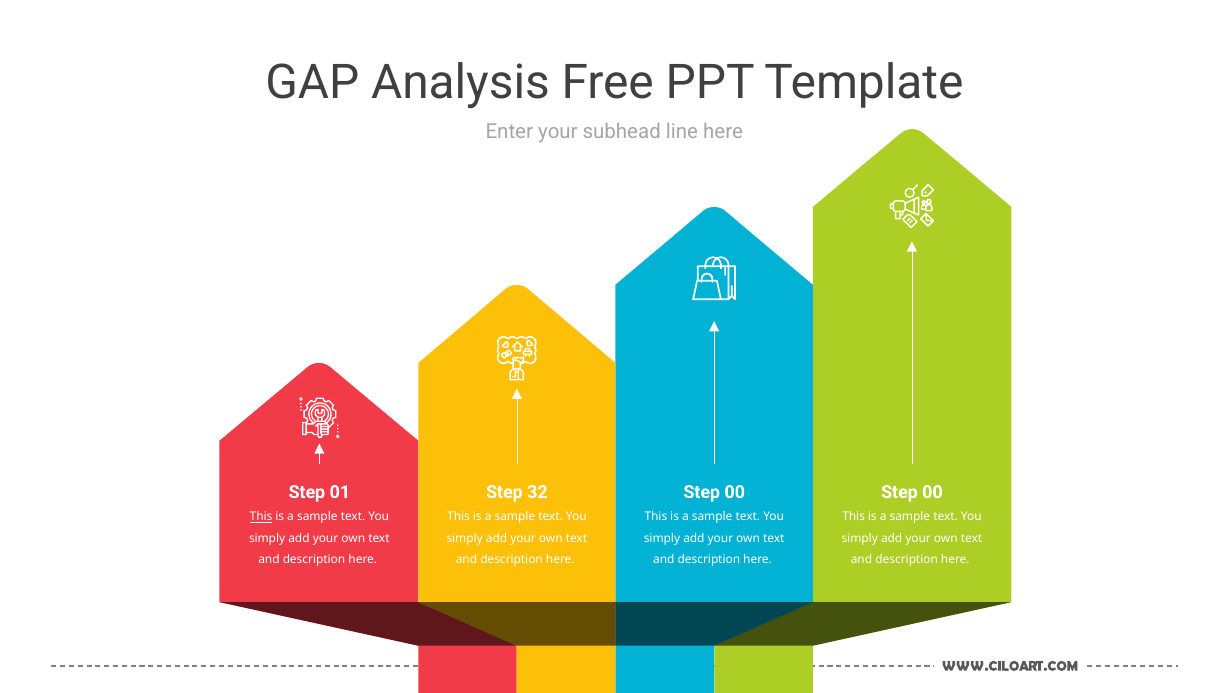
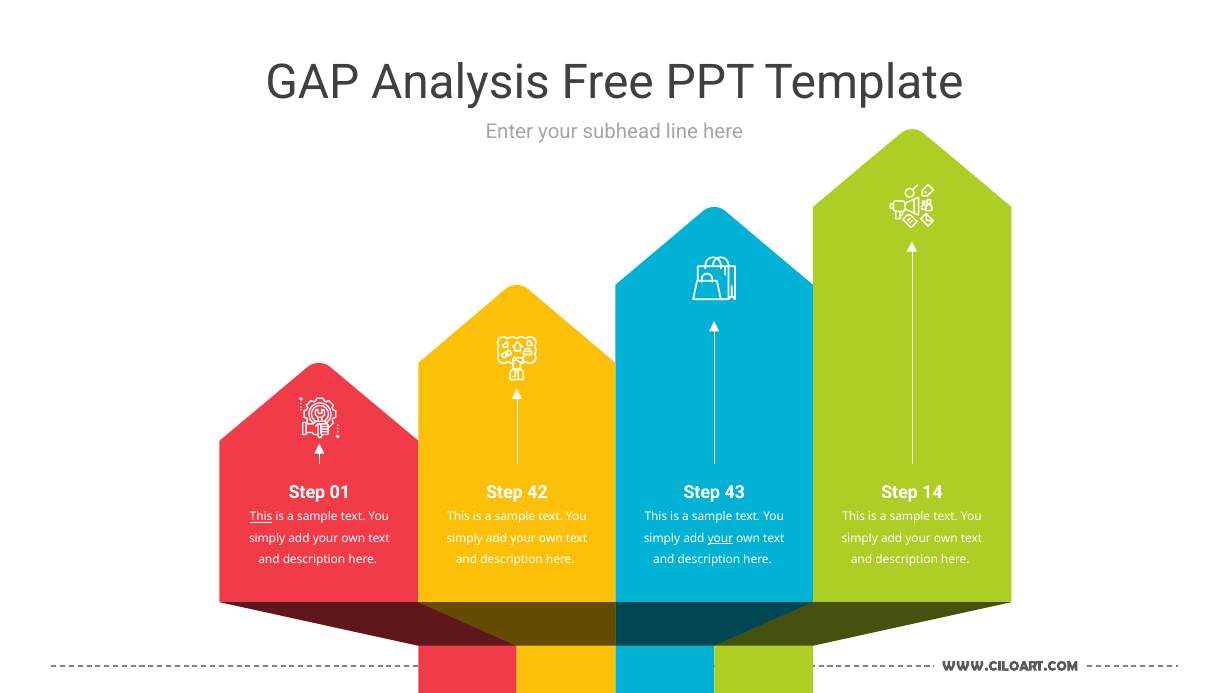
32: 32 -> 42 (537, 492)
00: 00 -> 43 (735, 492)
00: 00 -> 14 (932, 492)
your underline: none -> present (720, 538)
